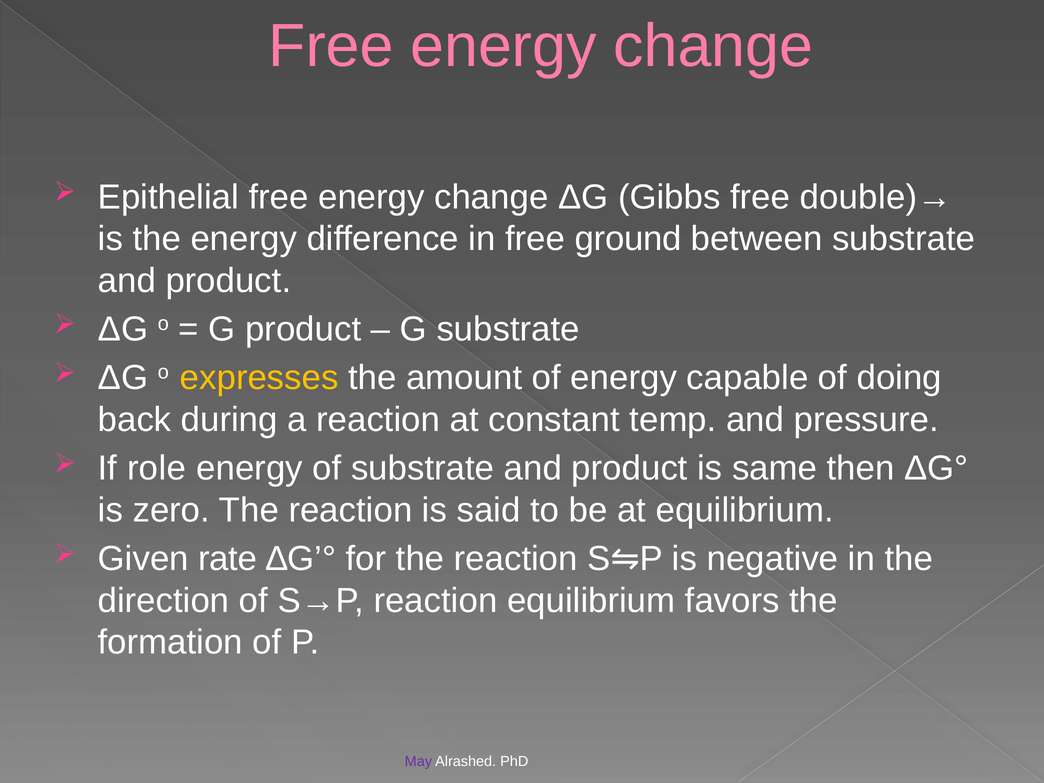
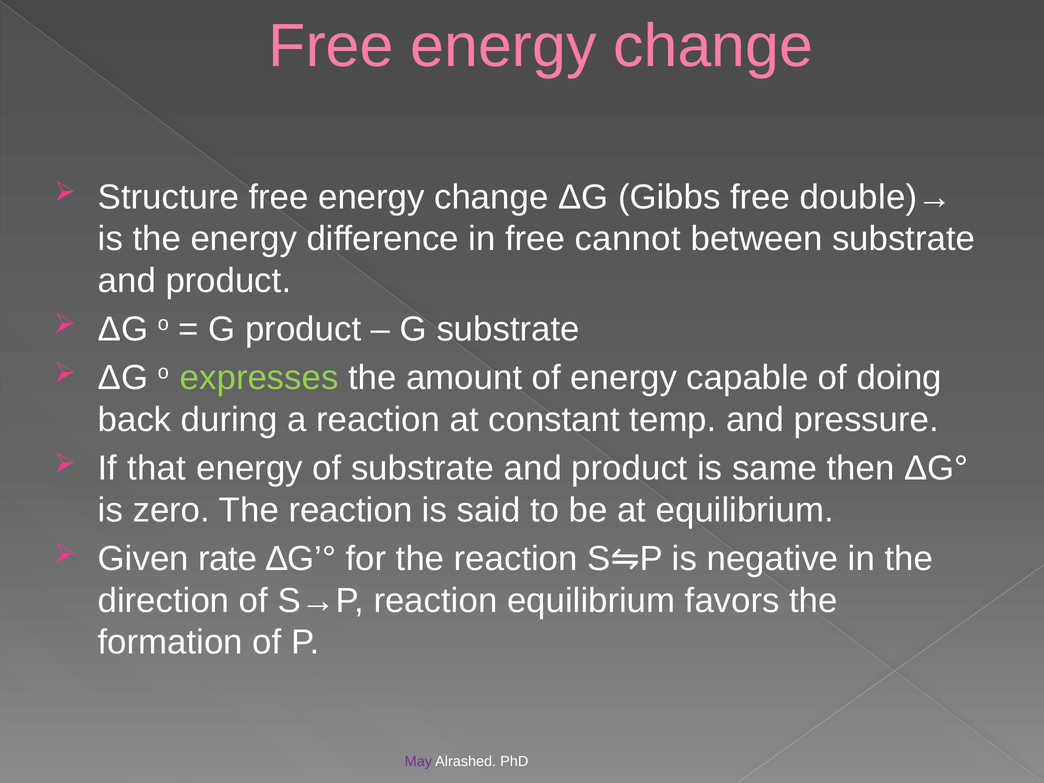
Epithelial: Epithelial -> Structure (168, 197)
ground: ground -> cannot (628, 239)
expresses colour: yellow -> light green (259, 378)
role: role -> that (157, 468)
